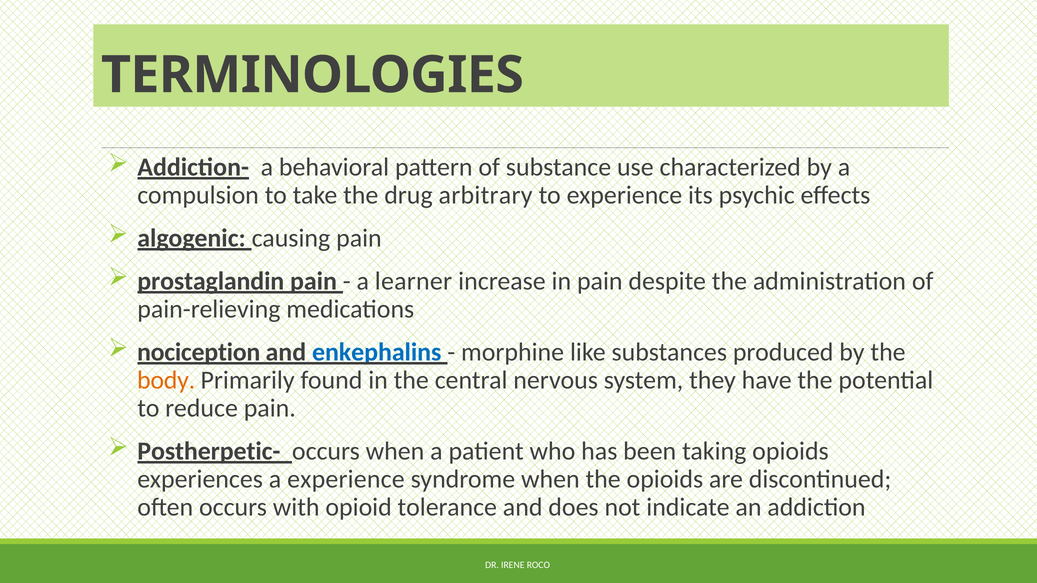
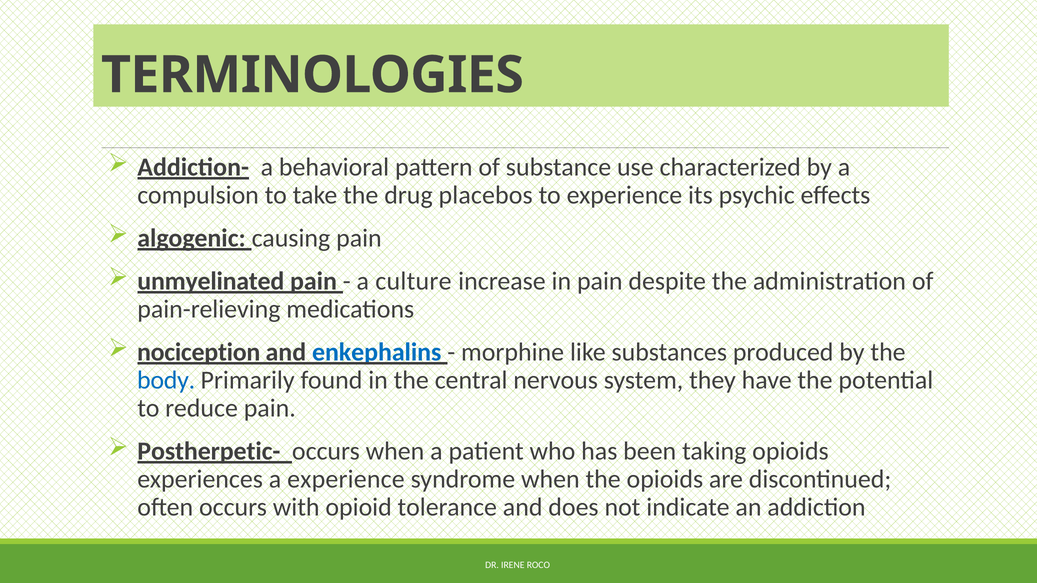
arbitrary: arbitrary -> placebos (486, 195)
prostaglandin: prostaglandin -> unmyelinated (211, 281)
learner: learner -> culture (413, 281)
body colour: orange -> blue (166, 380)
